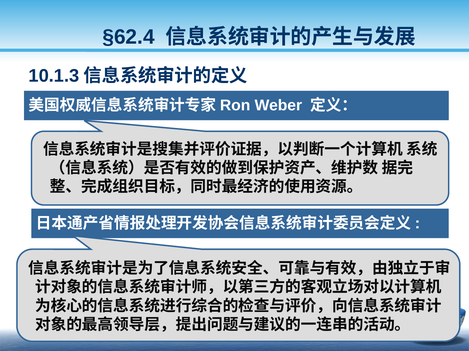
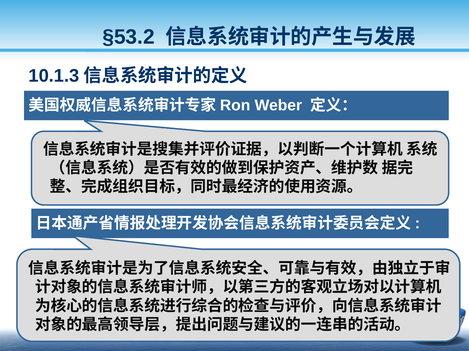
§62.4: §62.4 -> §53.2 (129, 37)
